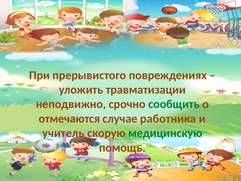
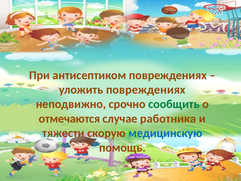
прерывистого: прерывистого -> антисептиком (89, 75)
уложить травматизации: травматизации -> повреждениях (146, 90)
учитель: учитель -> тяжести (63, 133)
медицинскую colour: green -> blue (165, 133)
